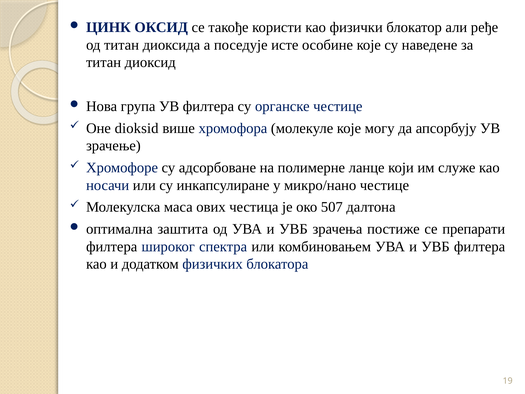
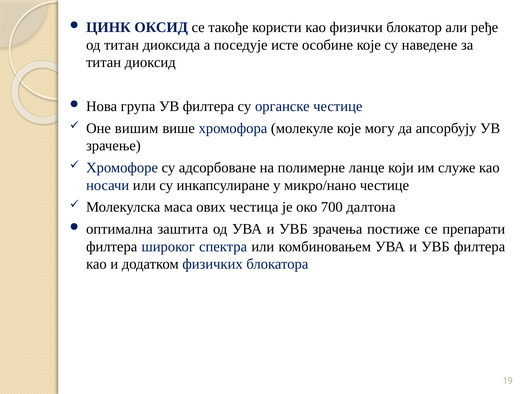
dioksid: dioksid -> вишим (137, 128)
507: 507 -> 700 (332, 207)
